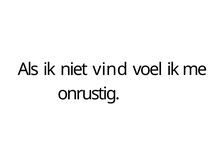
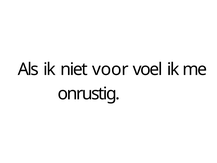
vind: vind -> voor (110, 69)
